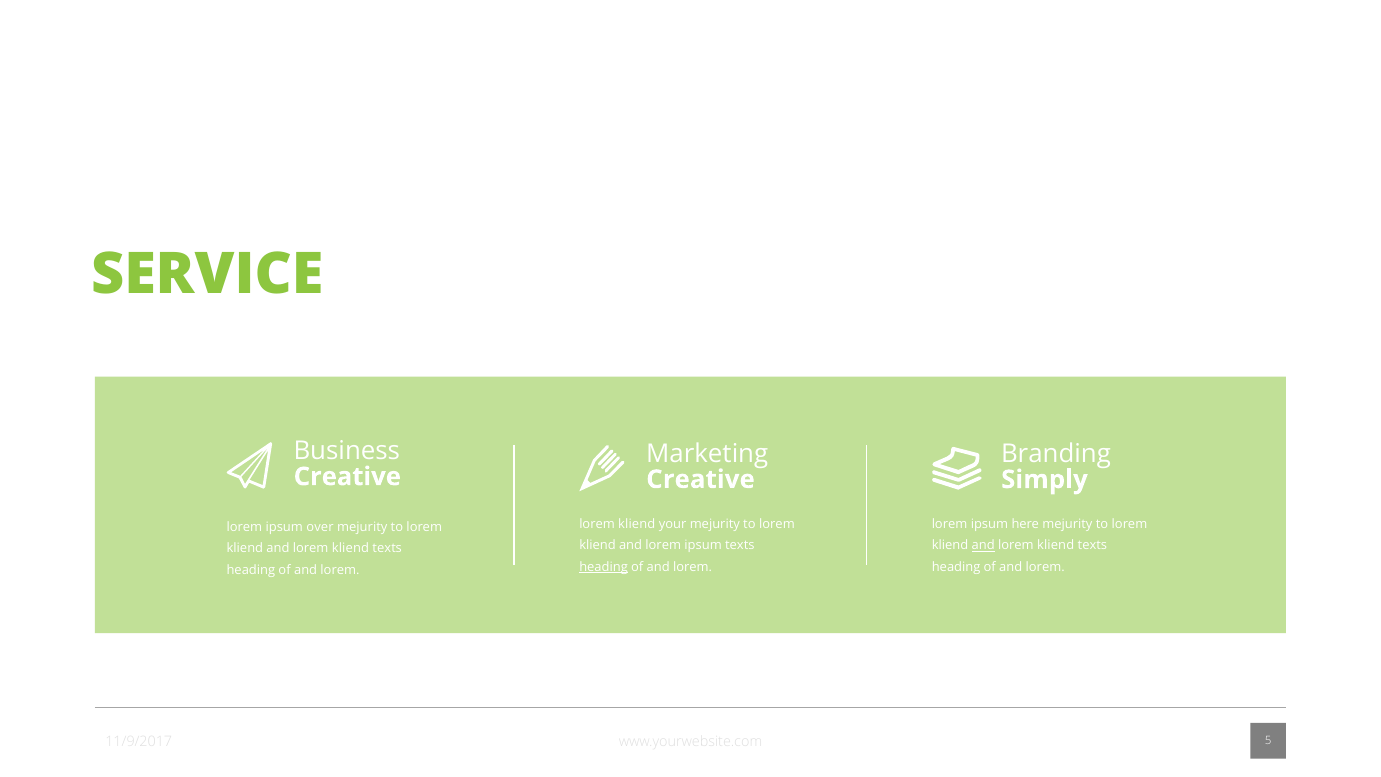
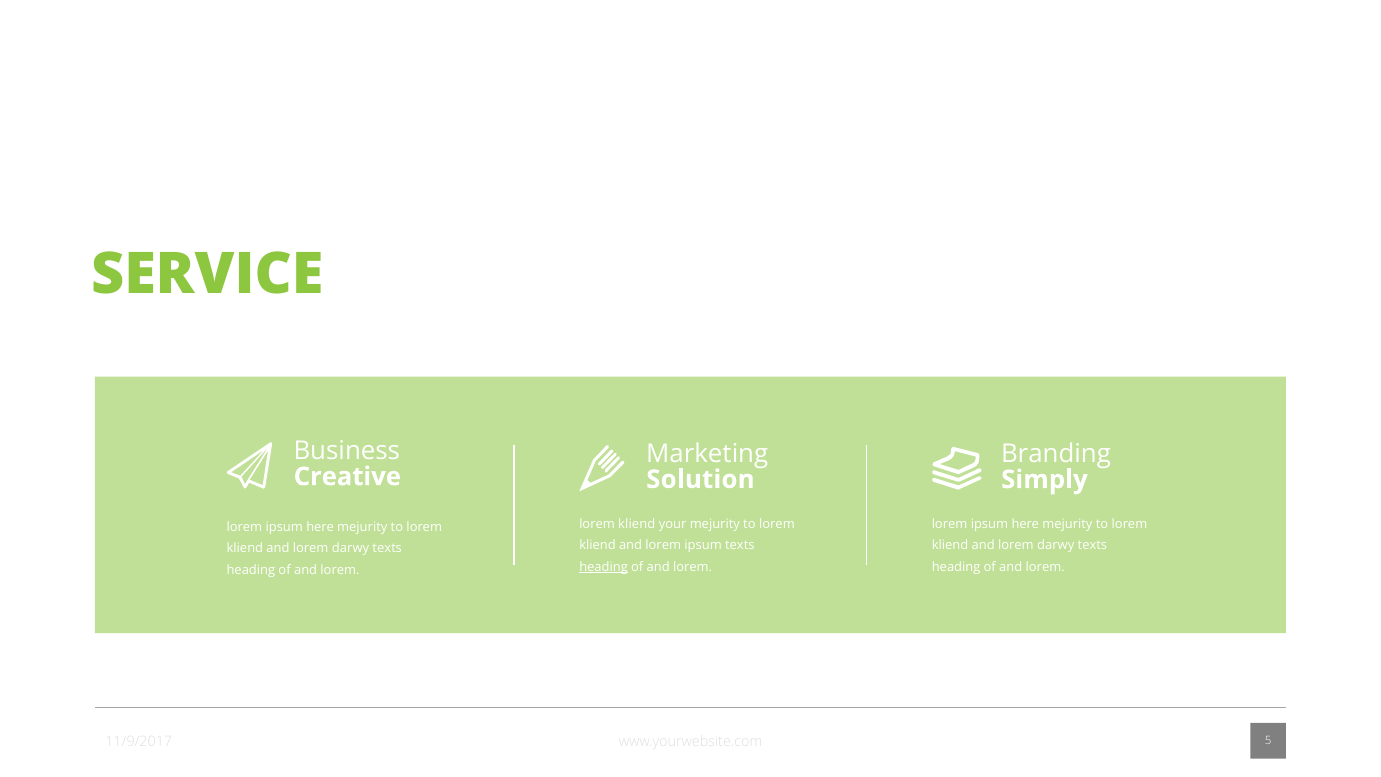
Creative: Creative -> Solution (700, 479)
over: over -> here (320, 527)
and underline: present -> none (983, 545)
kliend: kliend -> darwy (1056, 545)
kliend: kliend -> darwy (350, 548)
